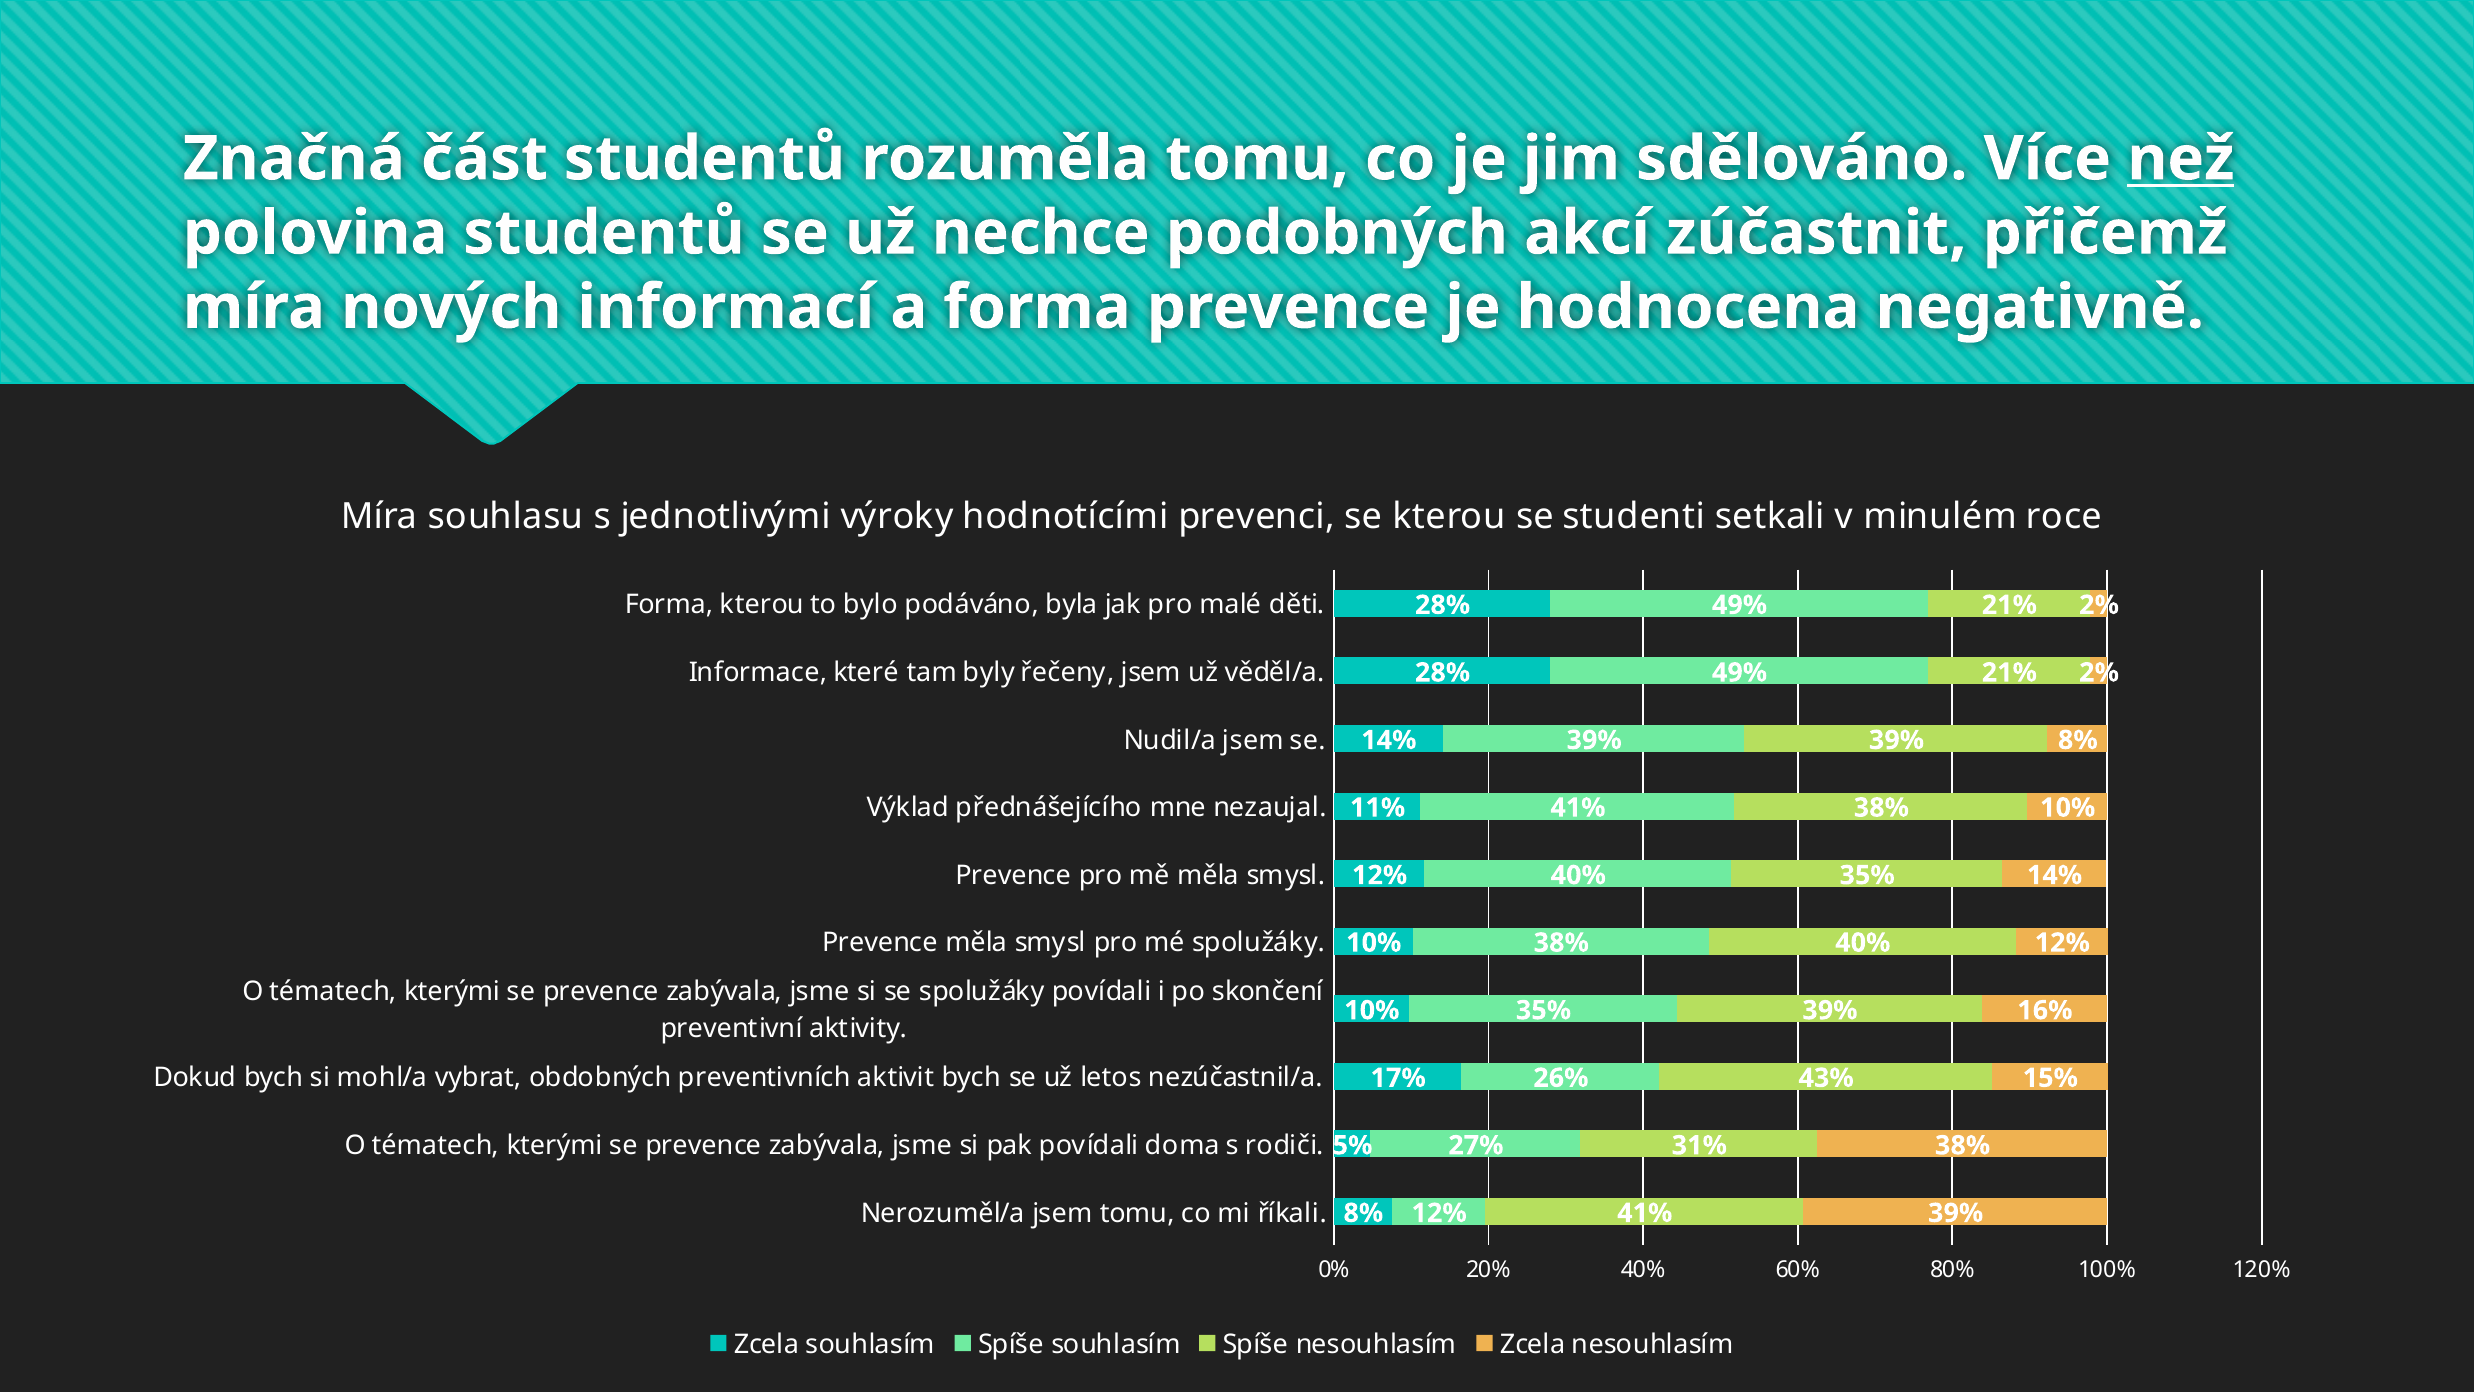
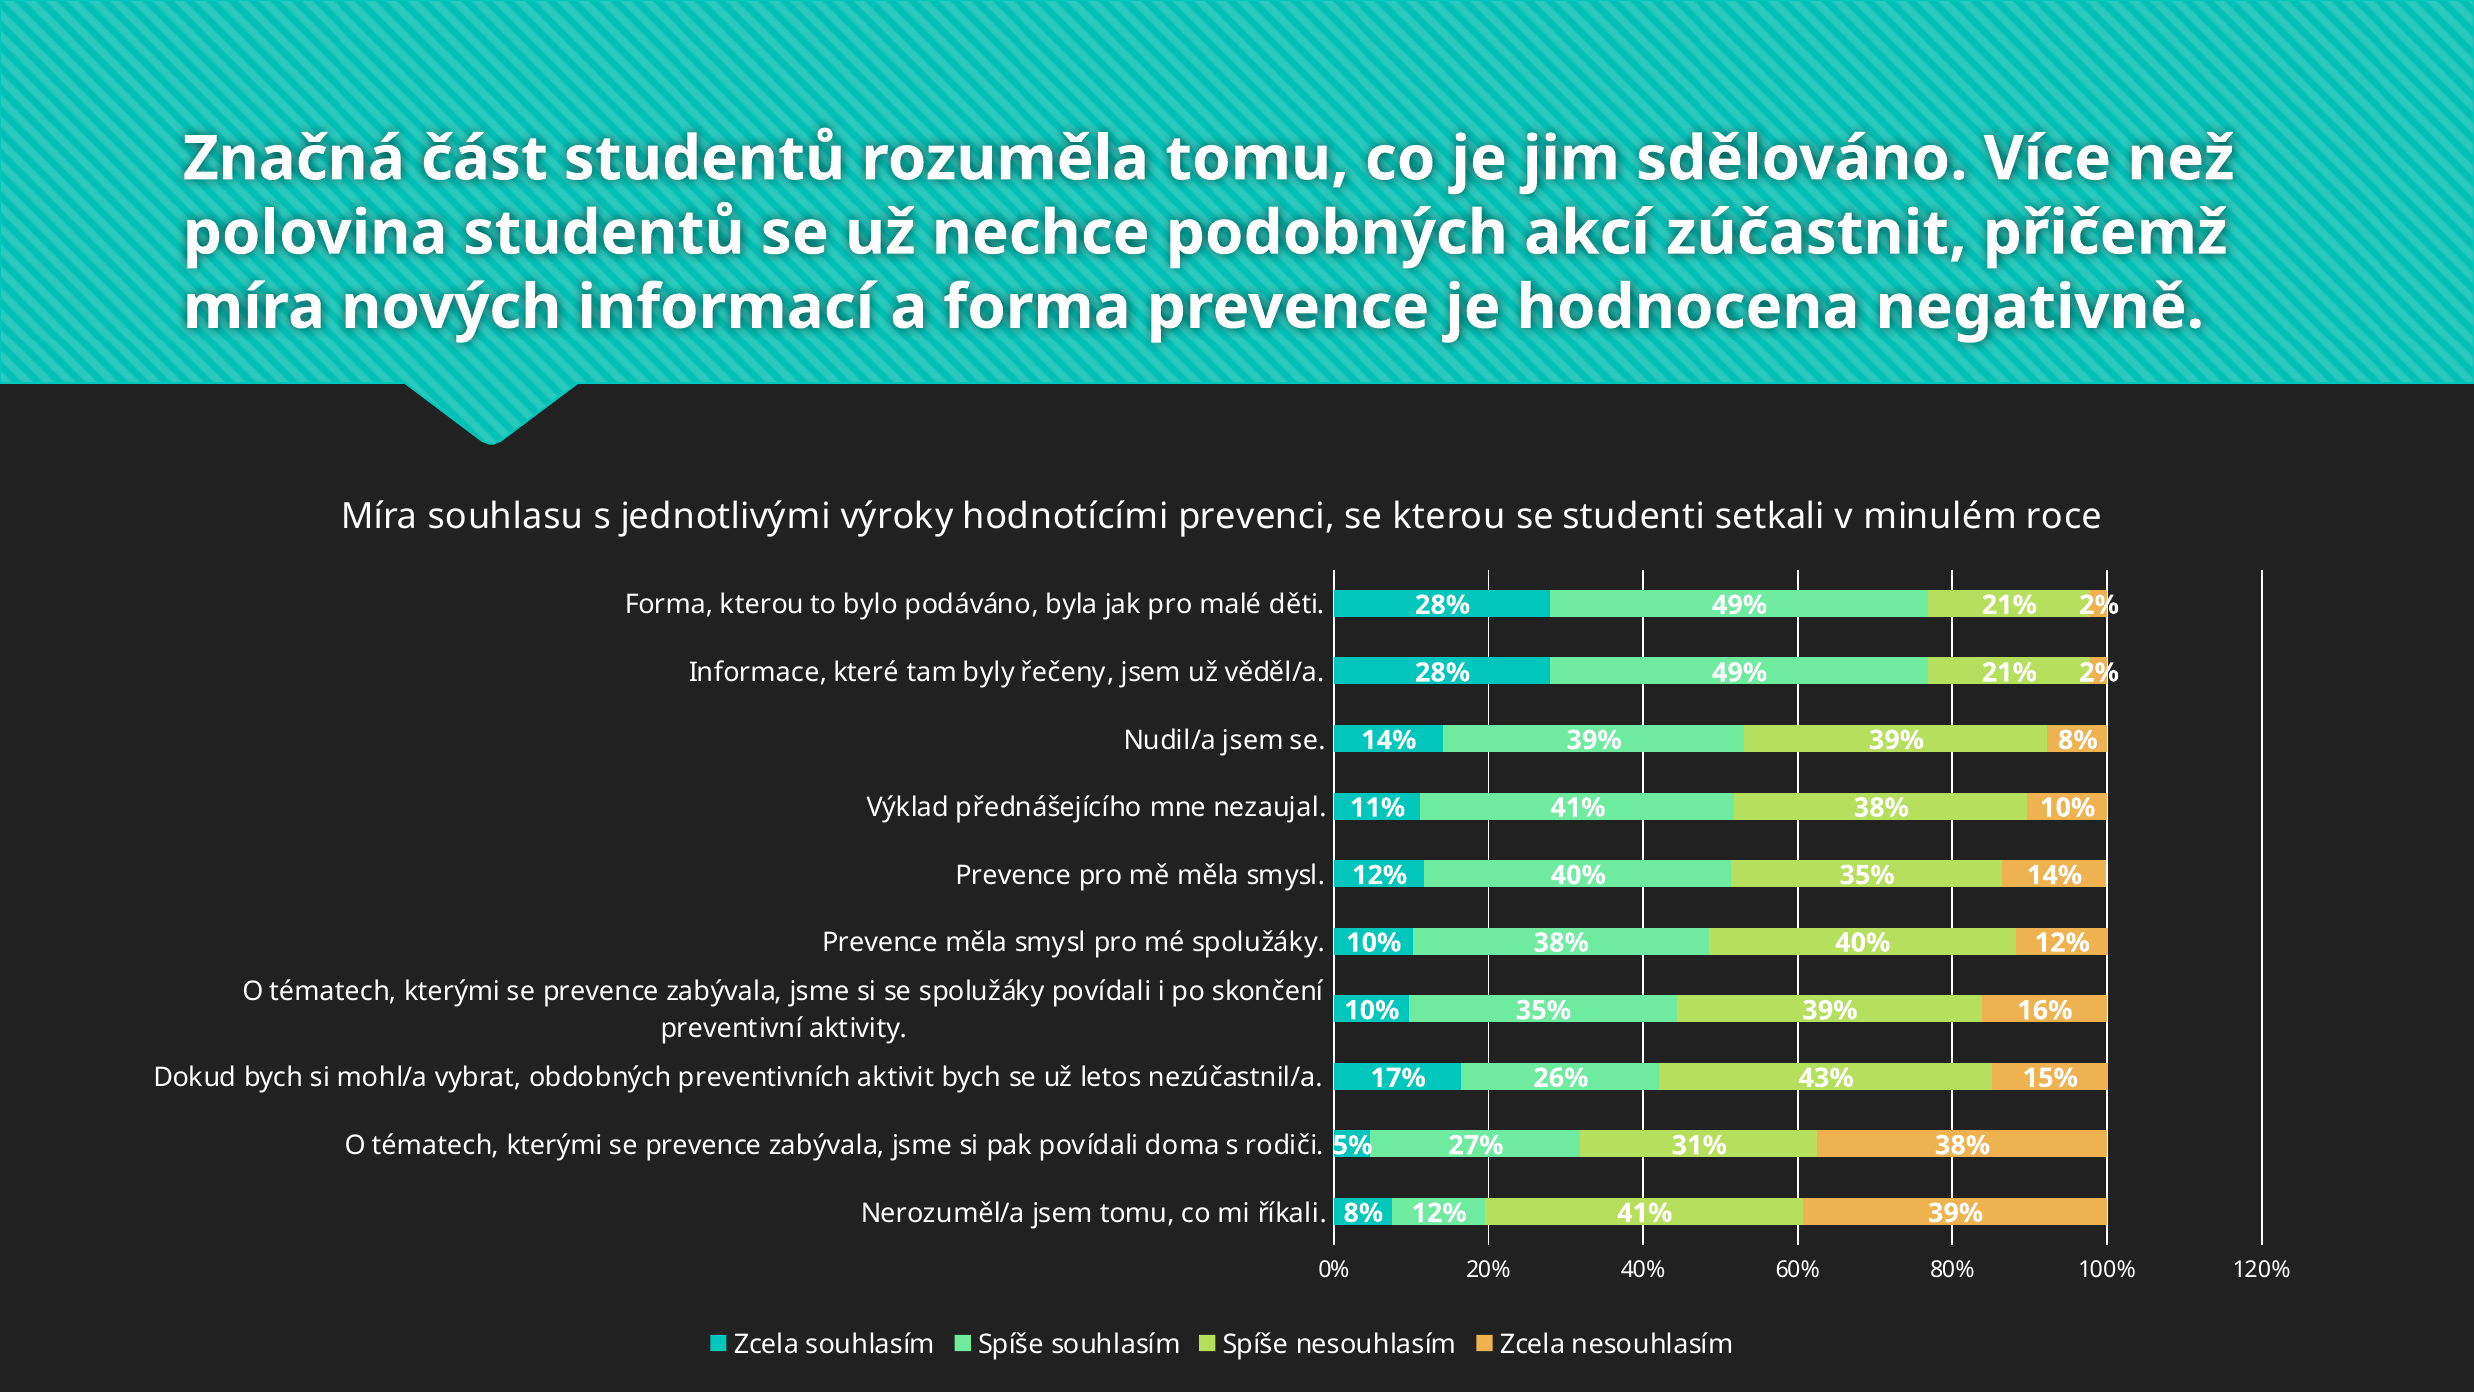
než underline: present -> none (2181, 159)
